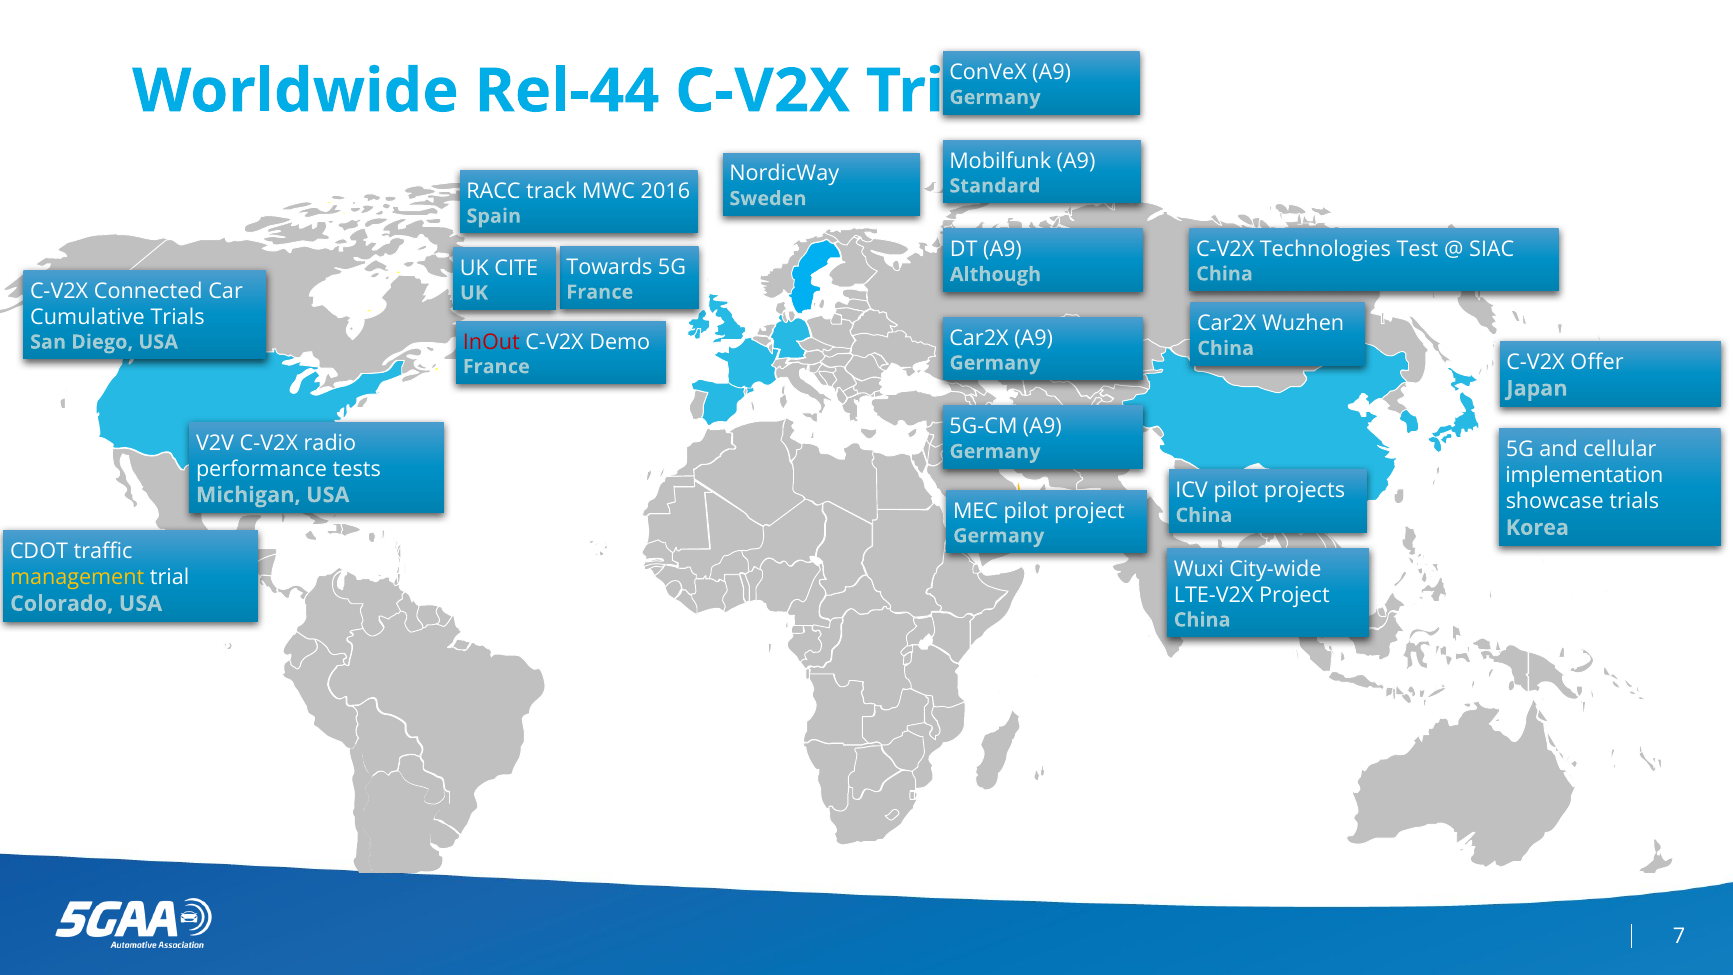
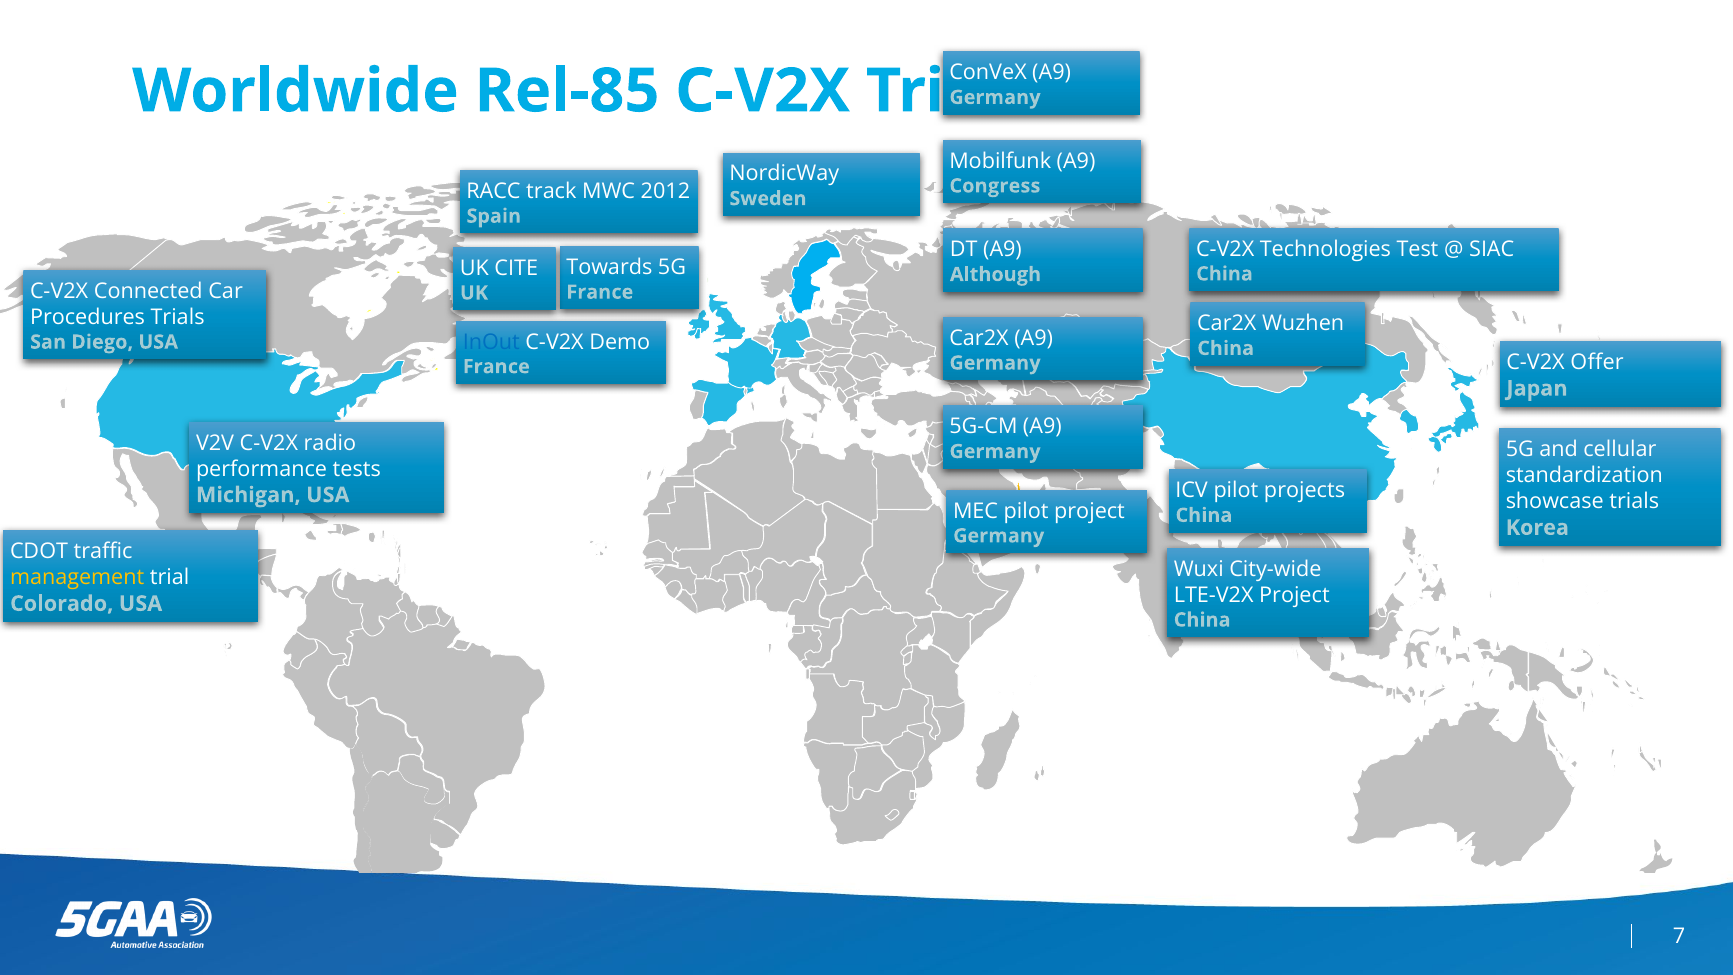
Rel-44: Rel-44 -> Rel-85 (567, 91)
Standard: Standard -> Congress (995, 186)
2016: 2016 -> 2012 (665, 191)
Cumulative: Cumulative -> Procedures (88, 317)
InOut colour: red -> blue (491, 342)
implementation: implementation -> standardization (1584, 476)
